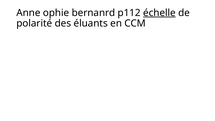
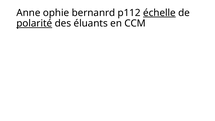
polarité underline: none -> present (34, 23)
